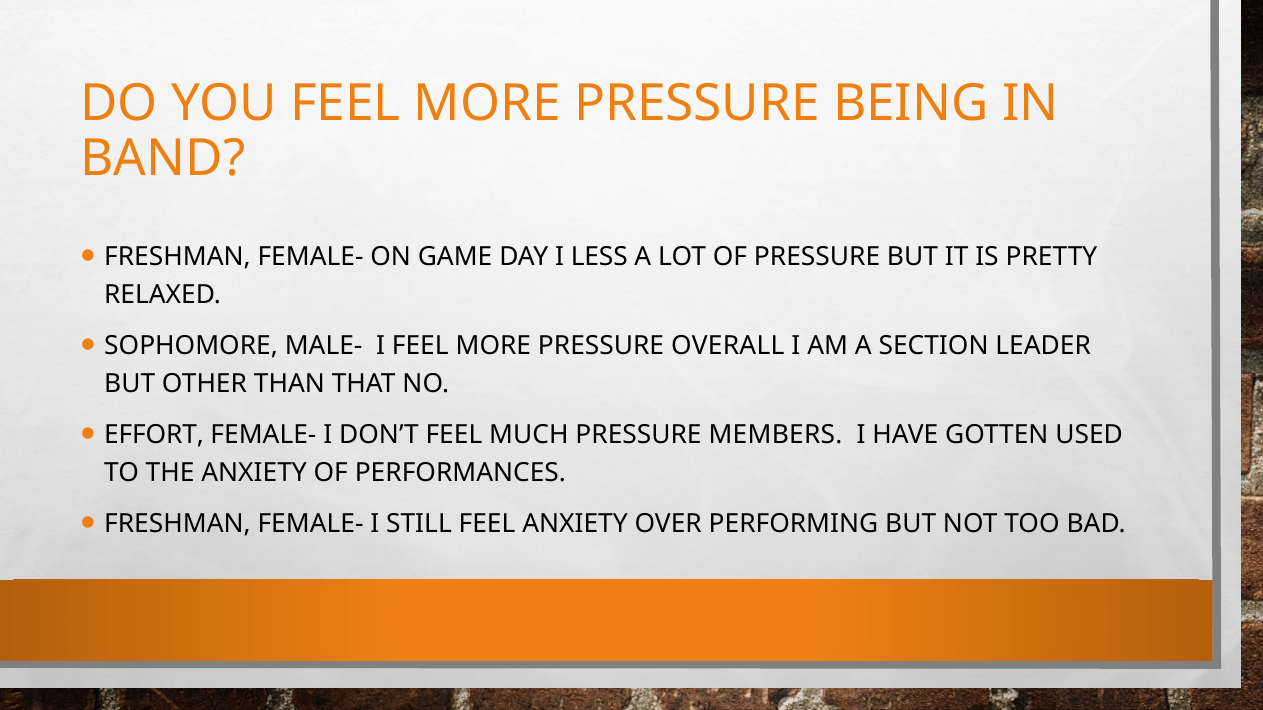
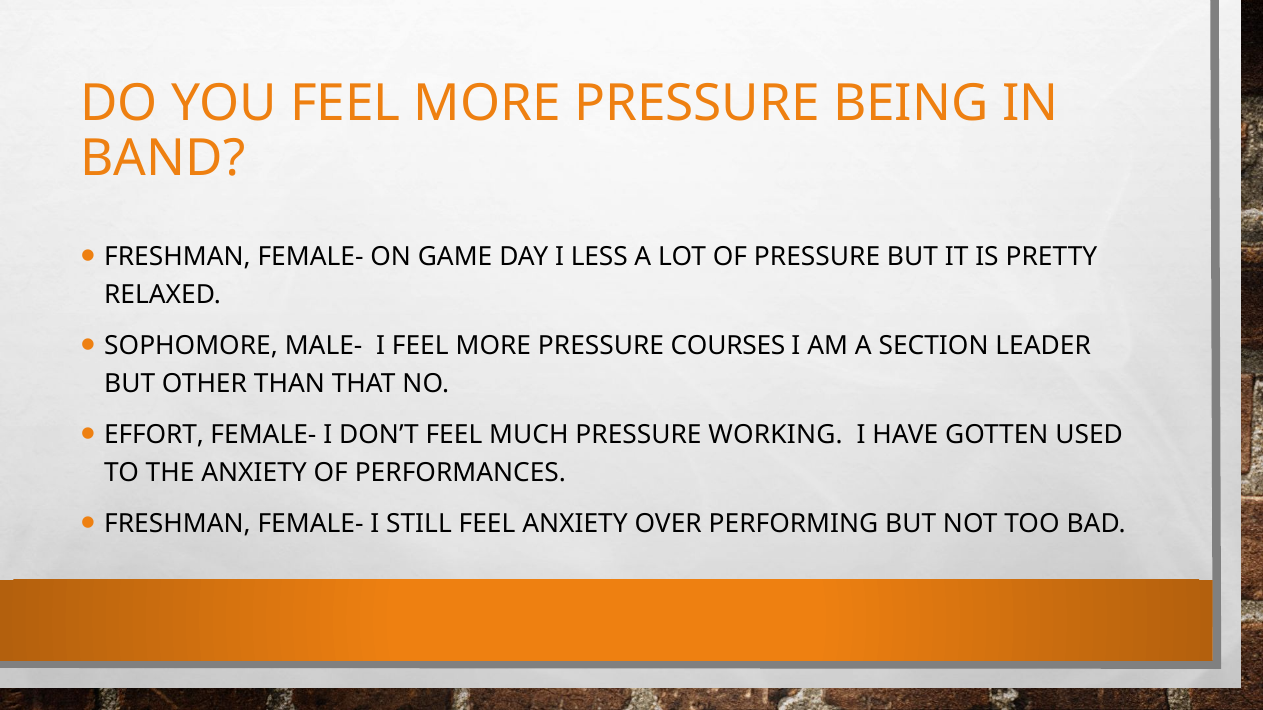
OVERALL: OVERALL -> COURSES (728, 346)
MEMBERS: MEMBERS -> WORKING (776, 435)
